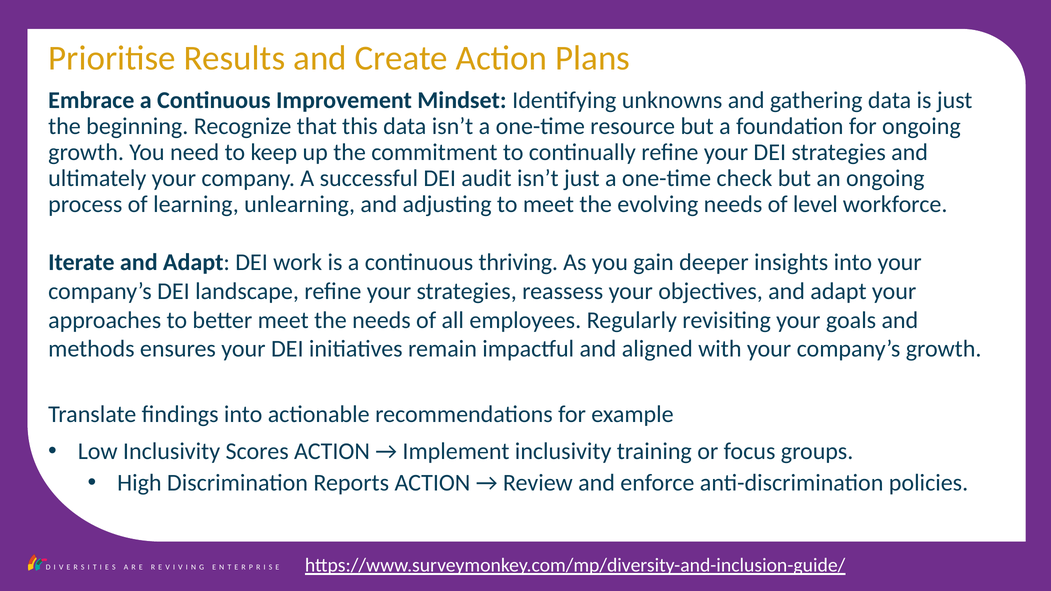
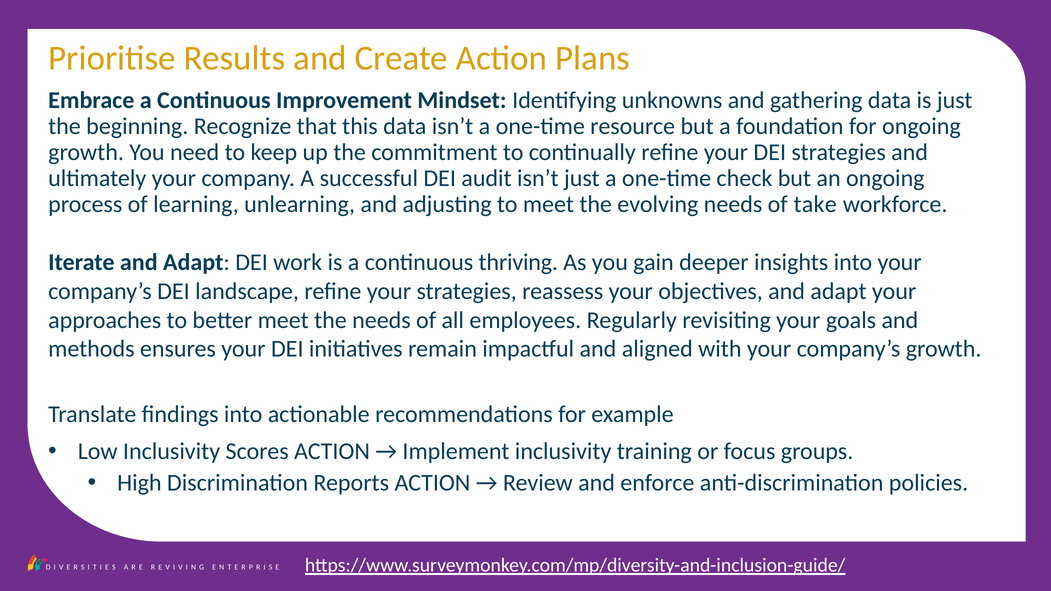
level: level -> take (815, 204)
